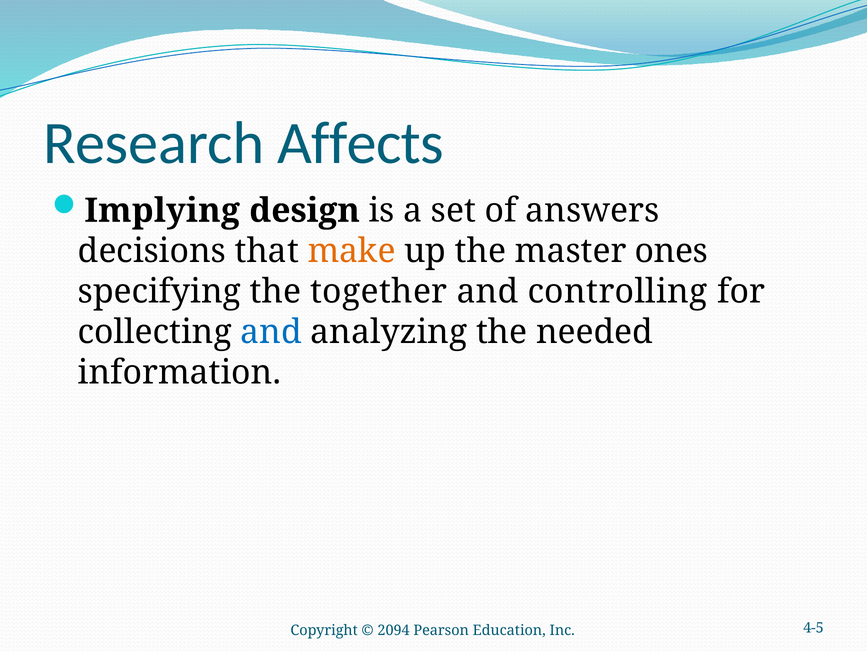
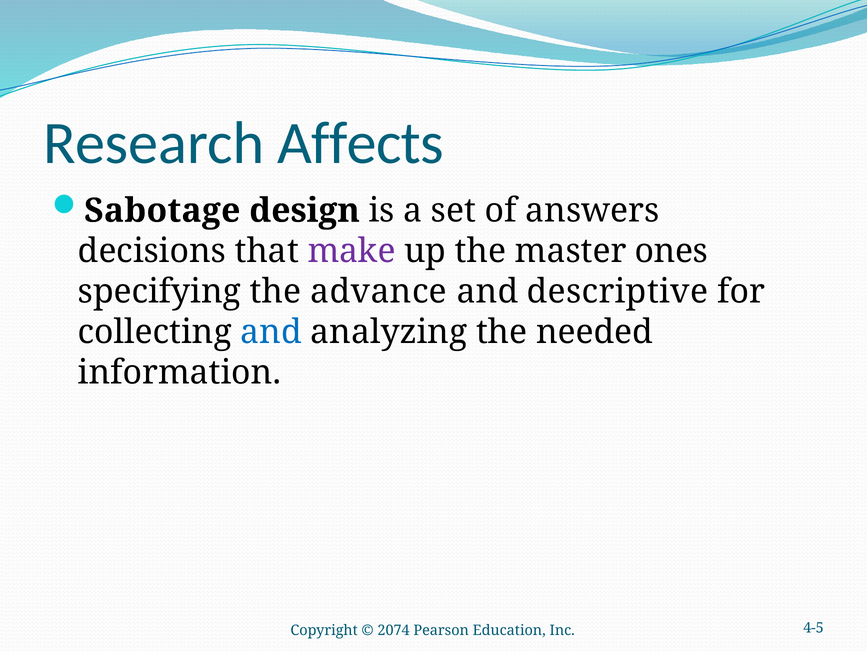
Implying: Implying -> Sabotage (162, 210)
make colour: orange -> purple (352, 251)
together: together -> advance (379, 291)
controlling: controlling -> descriptive (618, 291)
2094: 2094 -> 2074 (394, 630)
